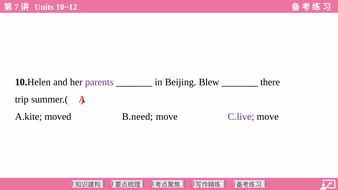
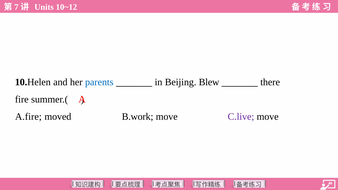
parents colour: purple -> blue (99, 82)
trip: trip -> fire (22, 100)
A.kite: A.kite -> A.fire (28, 117)
B.need: B.need -> B.work (138, 117)
